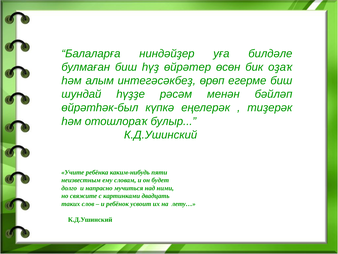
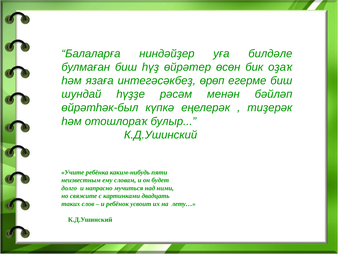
алым: алым -> язаға (100, 81)
